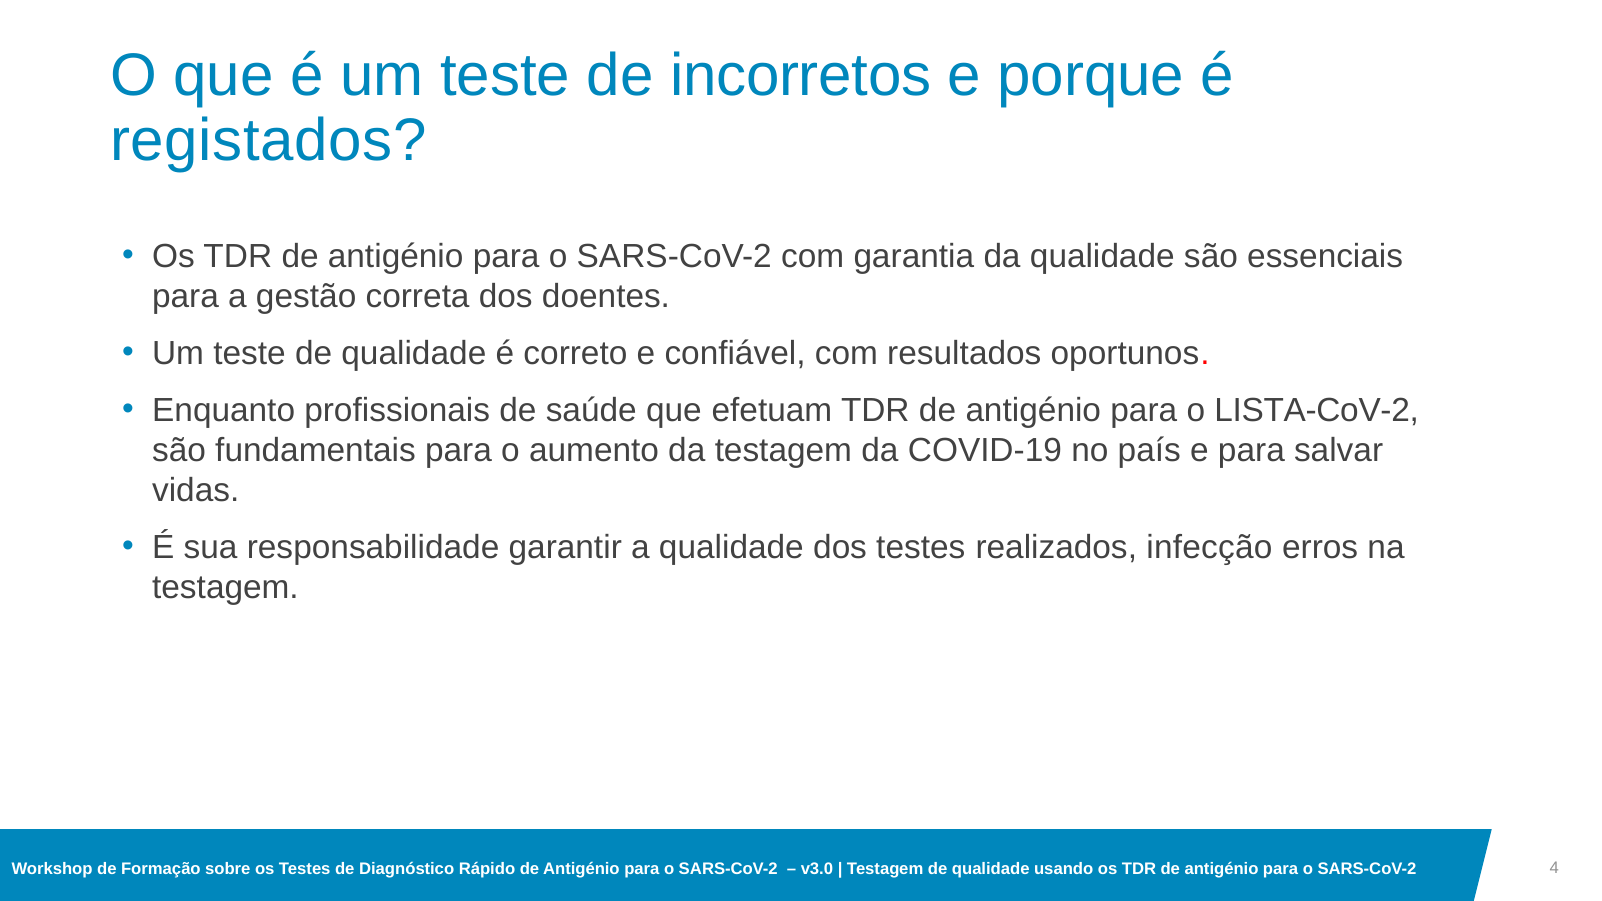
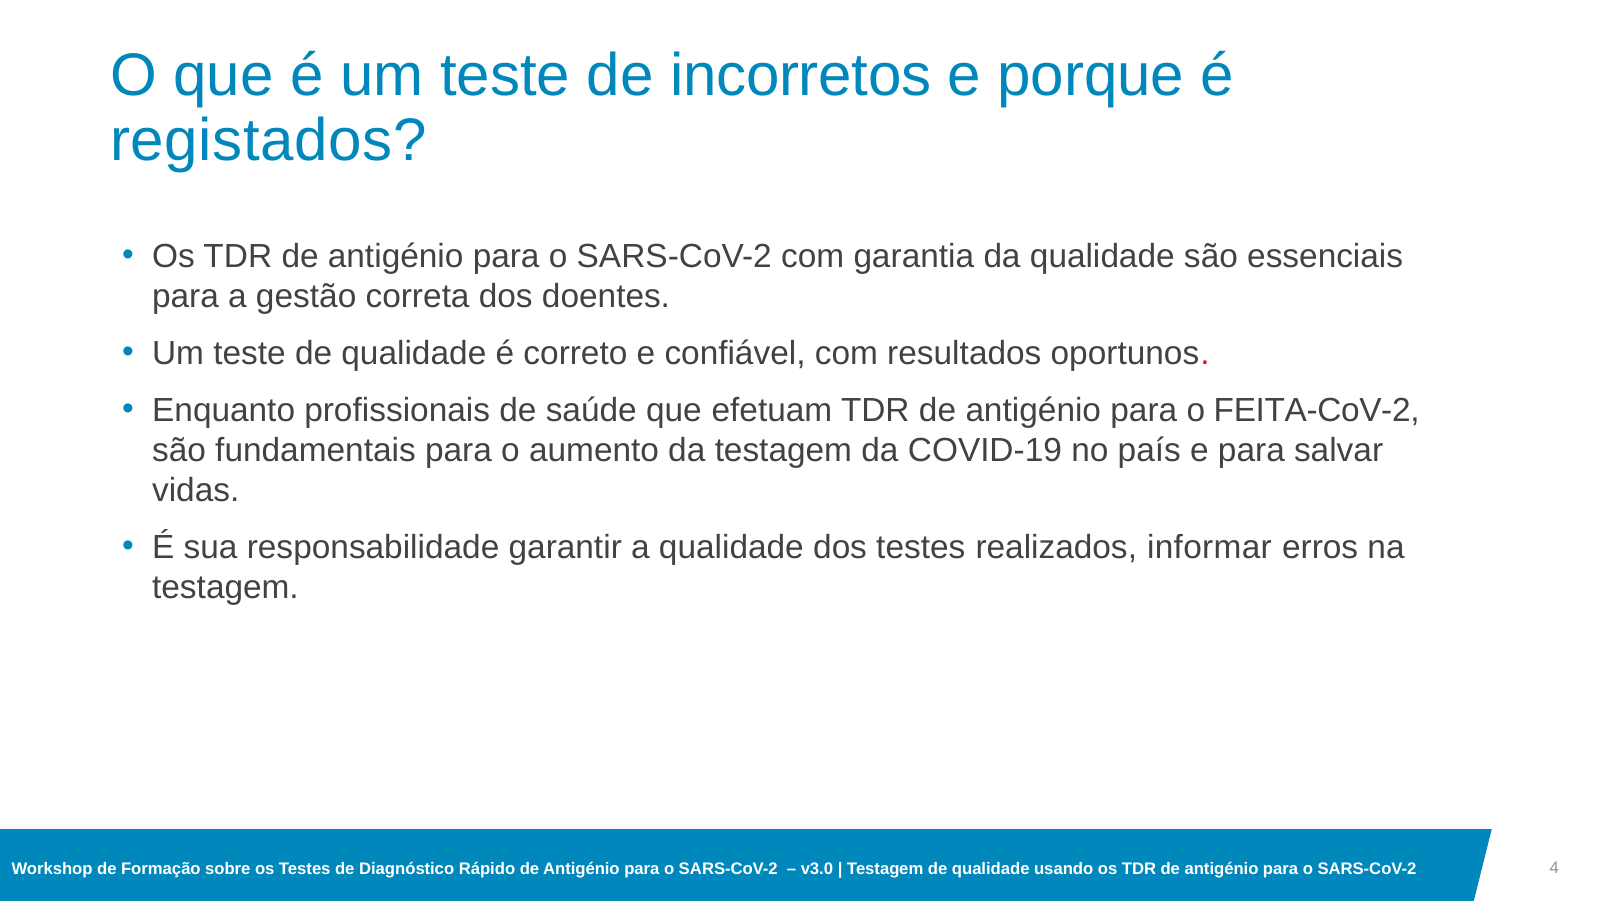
LISTA-CoV-2: LISTA-CoV-2 -> FEITA-CoV-2 (1317, 410)
infecção: infecção -> informar (1209, 547)
